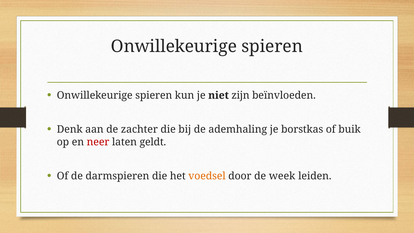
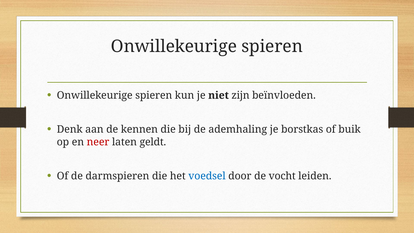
zachter: zachter -> kennen (139, 129)
voedsel colour: orange -> blue (207, 176)
week: week -> vocht (282, 176)
